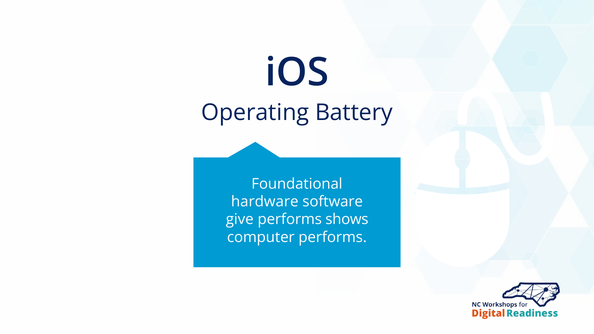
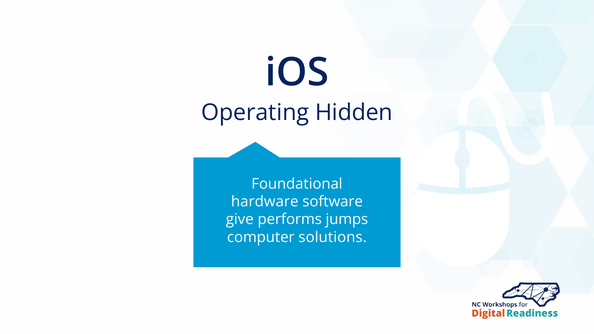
Battery: Battery -> Hidden (354, 113)
shows: shows -> jumps (347, 220)
computer performs: performs -> solutions (333, 237)
